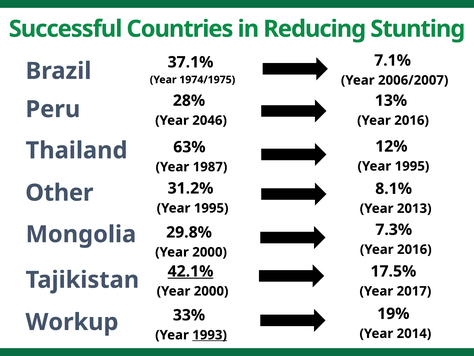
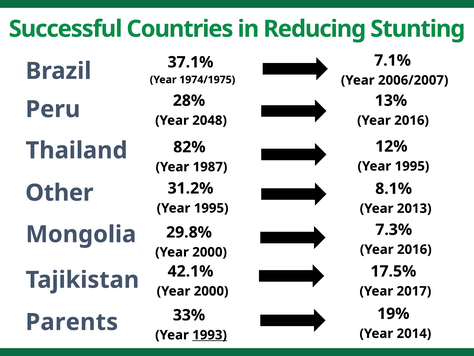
2046: 2046 -> 2048 (210, 120)
63%: 63% -> 82% (189, 147)
42.1% underline: present -> none (191, 271)
Workup: Workup -> Parents (72, 322)
